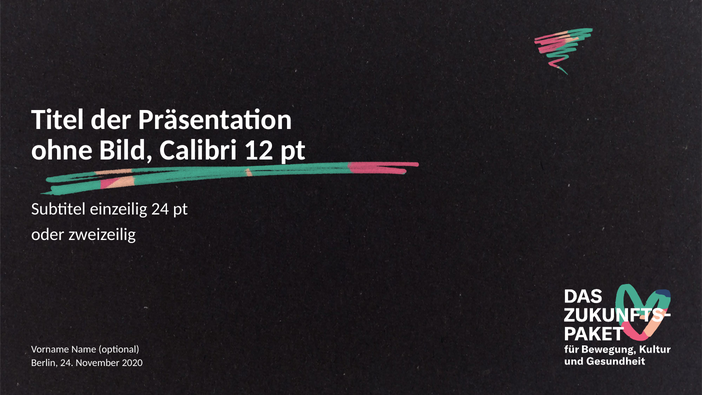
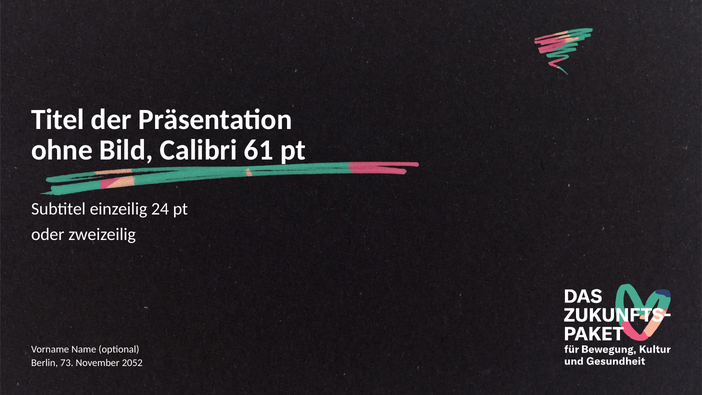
12: 12 -> 61 (259, 150)
Berlin 24: 24 -> 73 (67, 363)
2020: 2020 -> 2052 (132, 363)
